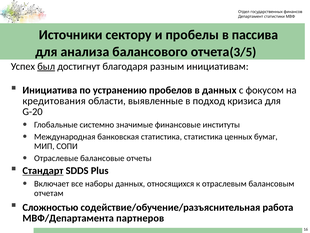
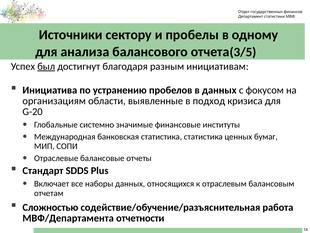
пассива: пассива -> одному (255, 35)
кредитования: кредитования -> организациям (54, 101)
Стандарт underline: present -> none (43, 170)
партнеров: партнеров -> отчетности (140, 218)
